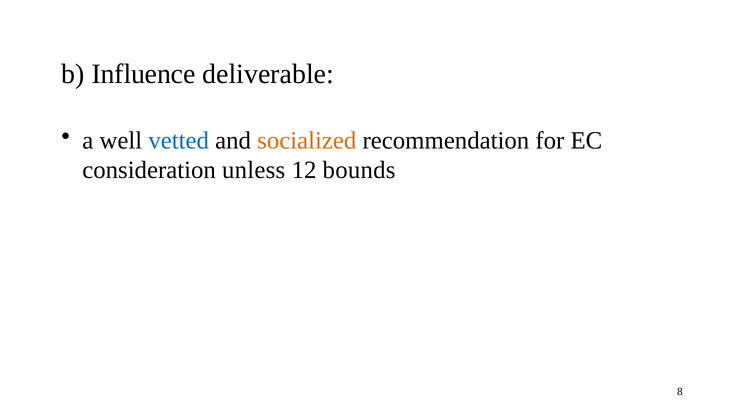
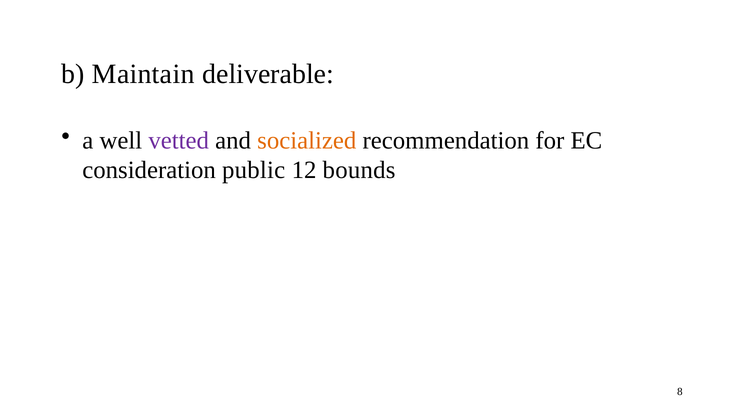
Influence: Influence -> Maintain (143, 74)
vetted colour: blue -> purple (179, 140)
unless: unless -> public (254, 170)
